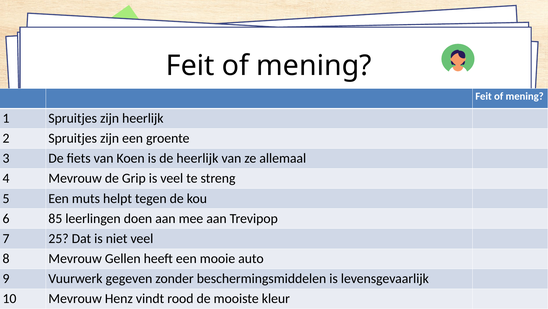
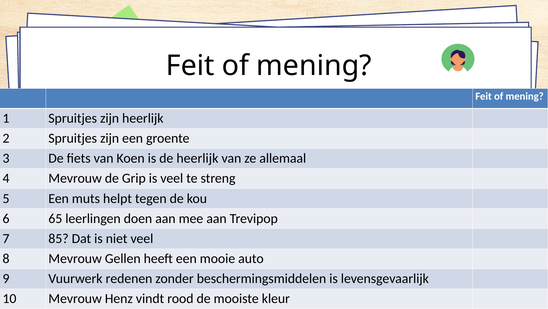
85: 85 -> 65 (55, 218)
25: 25 -> 85 (59, 238)
gegeven: gegeven -> redenen (129, 278)
